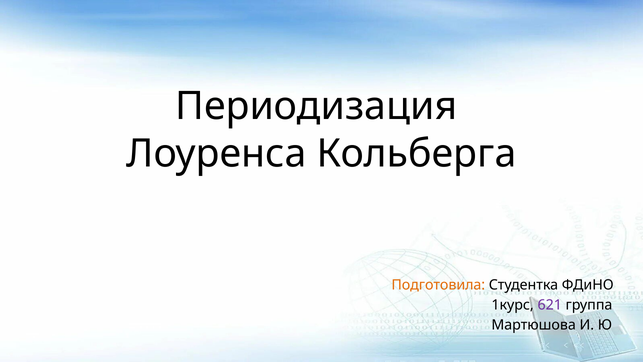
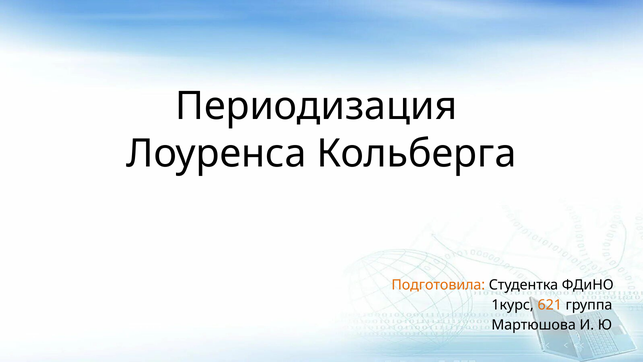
621 colour: purple -> orange (550, 305)
